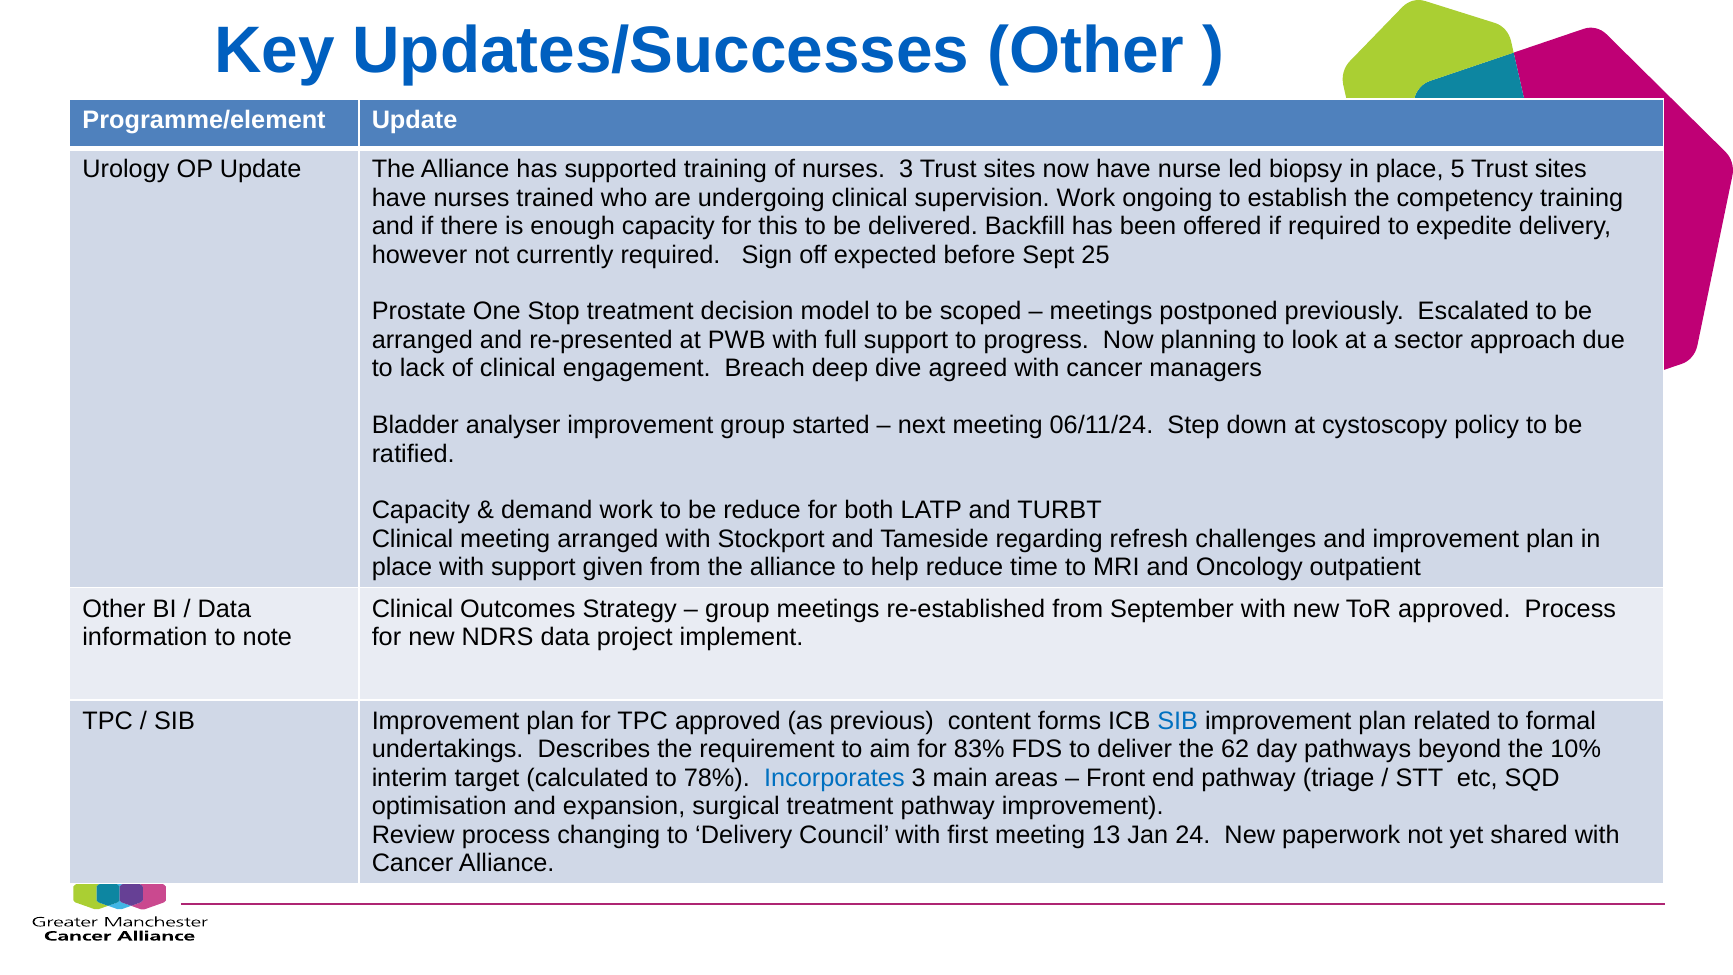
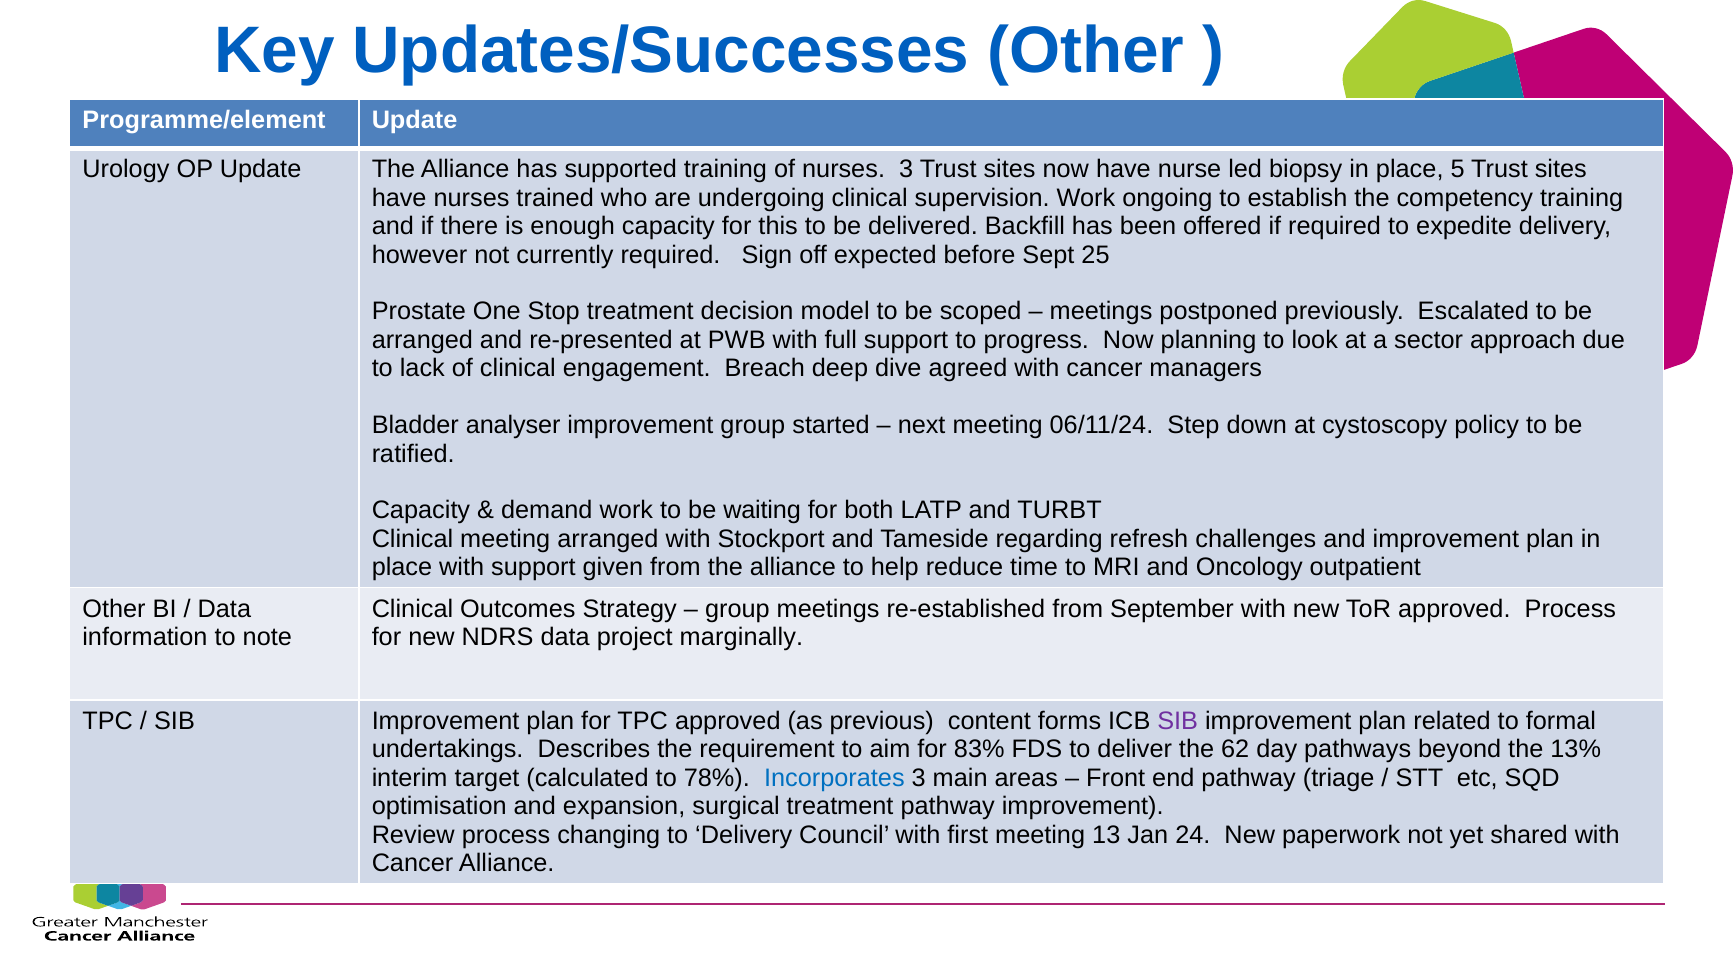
be reduce: reduce -> waiting (762, 510)
implement: implement -> marginally (741, 637)
SIB colour: blue -> purple (1178, 721)
10%: 10% -> 13% (1576, 749)
